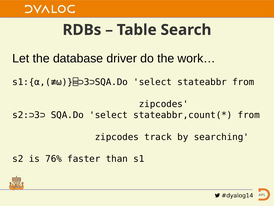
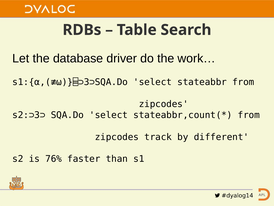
searching: searching -> different (221, 137)
